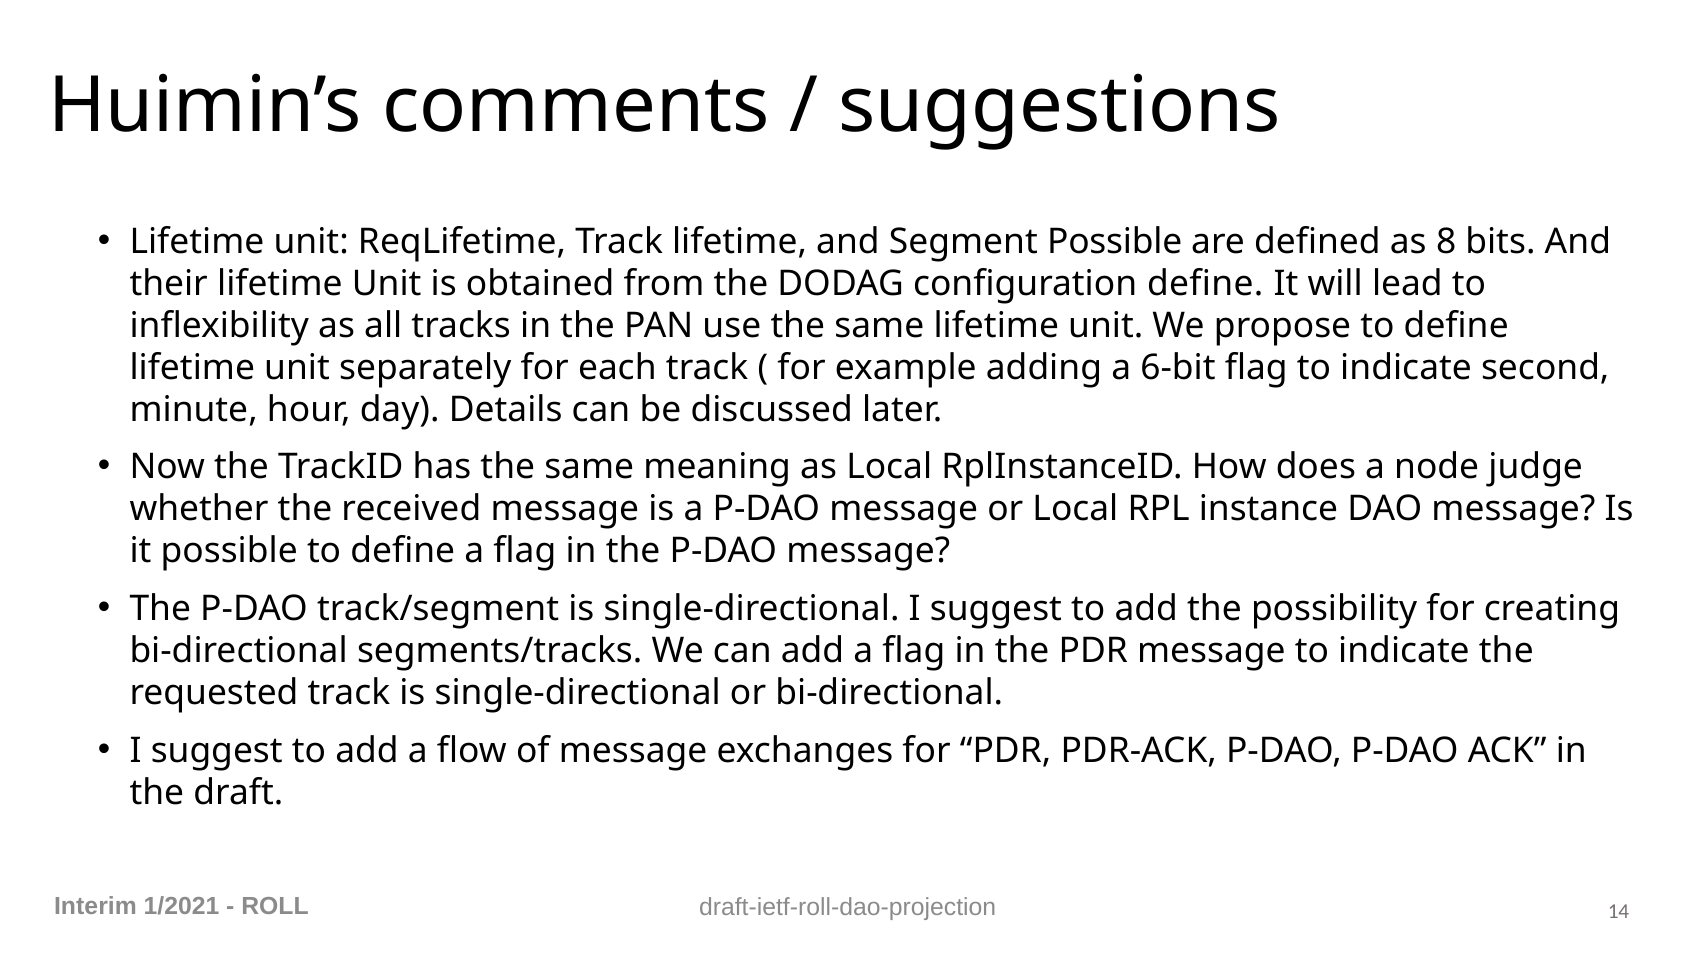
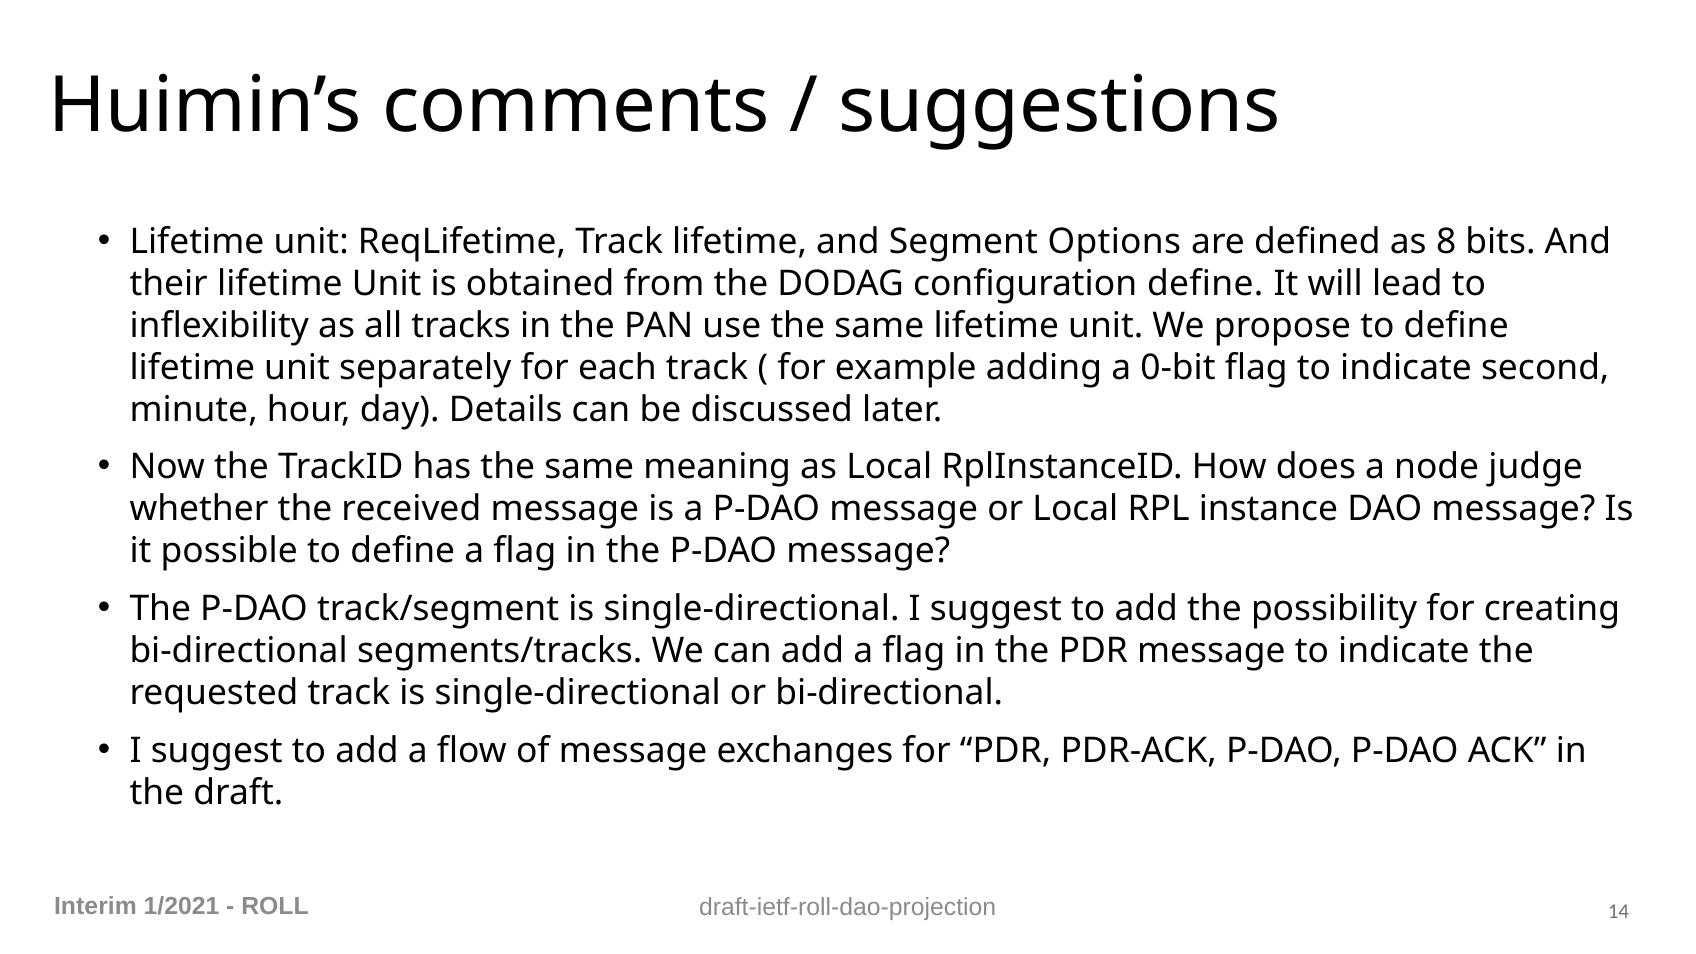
Segment Possible: Possible -> Options (1114, 242)
6-bit: 6-bit -> 0-bit (1178, 367)
